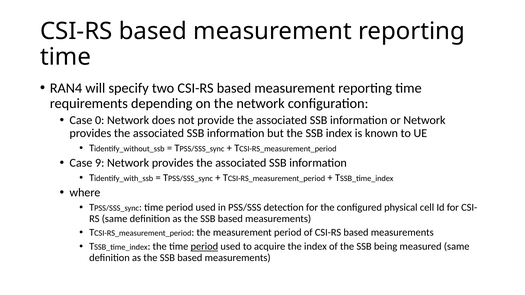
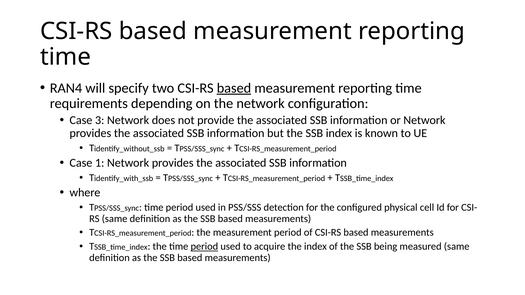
based underline: none -> present (234, 88)
0: 0 -> 3 (100, 120)
9: 9 -> 1 (100, 163)
